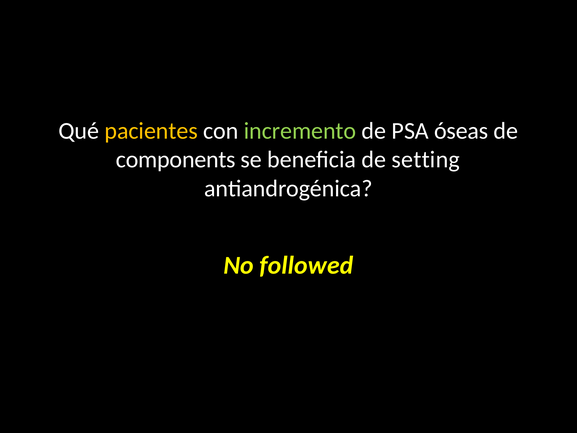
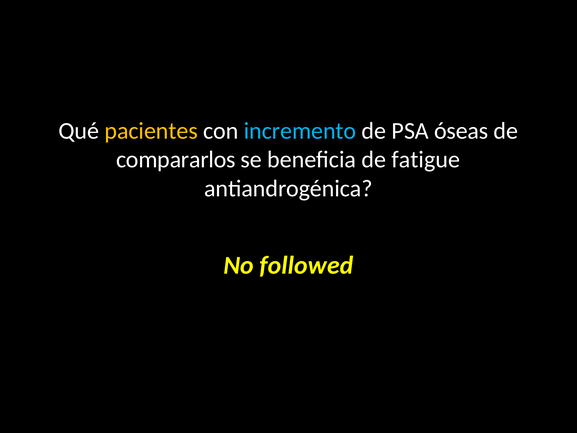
incremento colour: light green -> light blue (300, 131)
components: components -> compararlos (176, 160)
setting: setting -> fatigue (426, 160)
